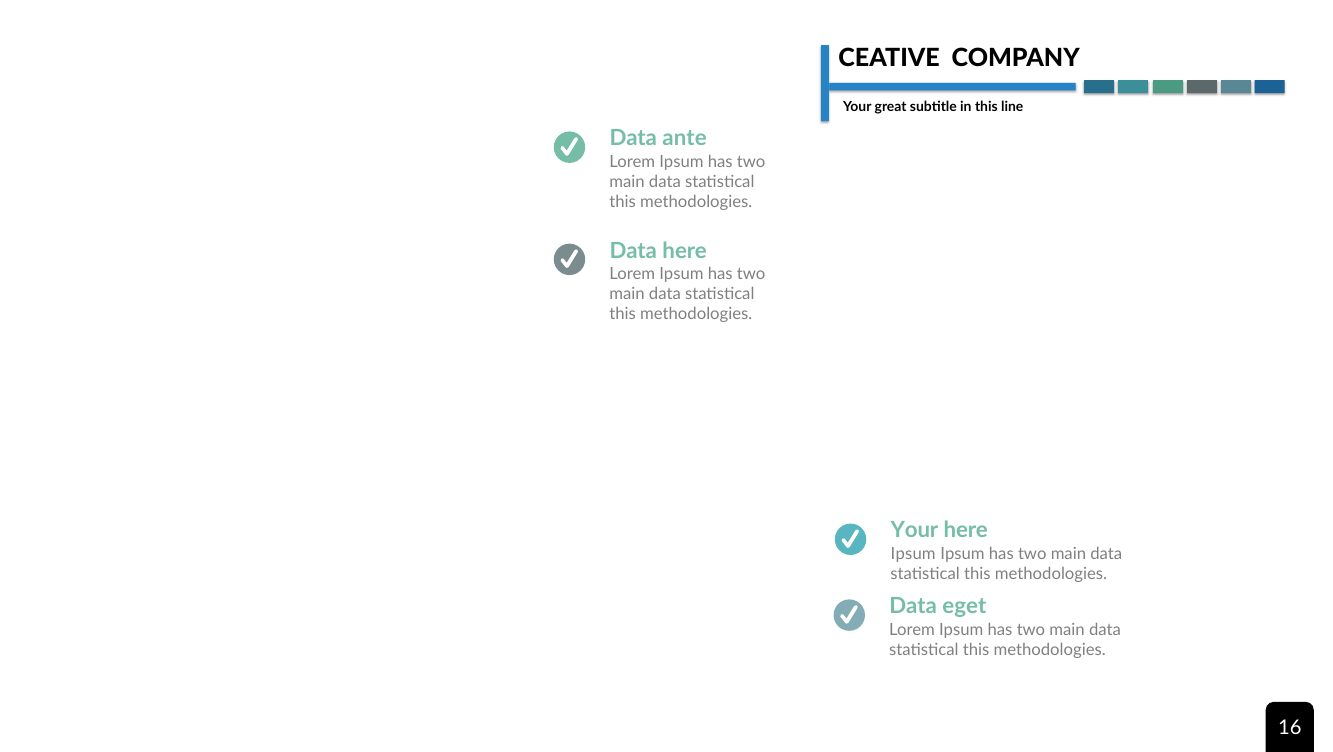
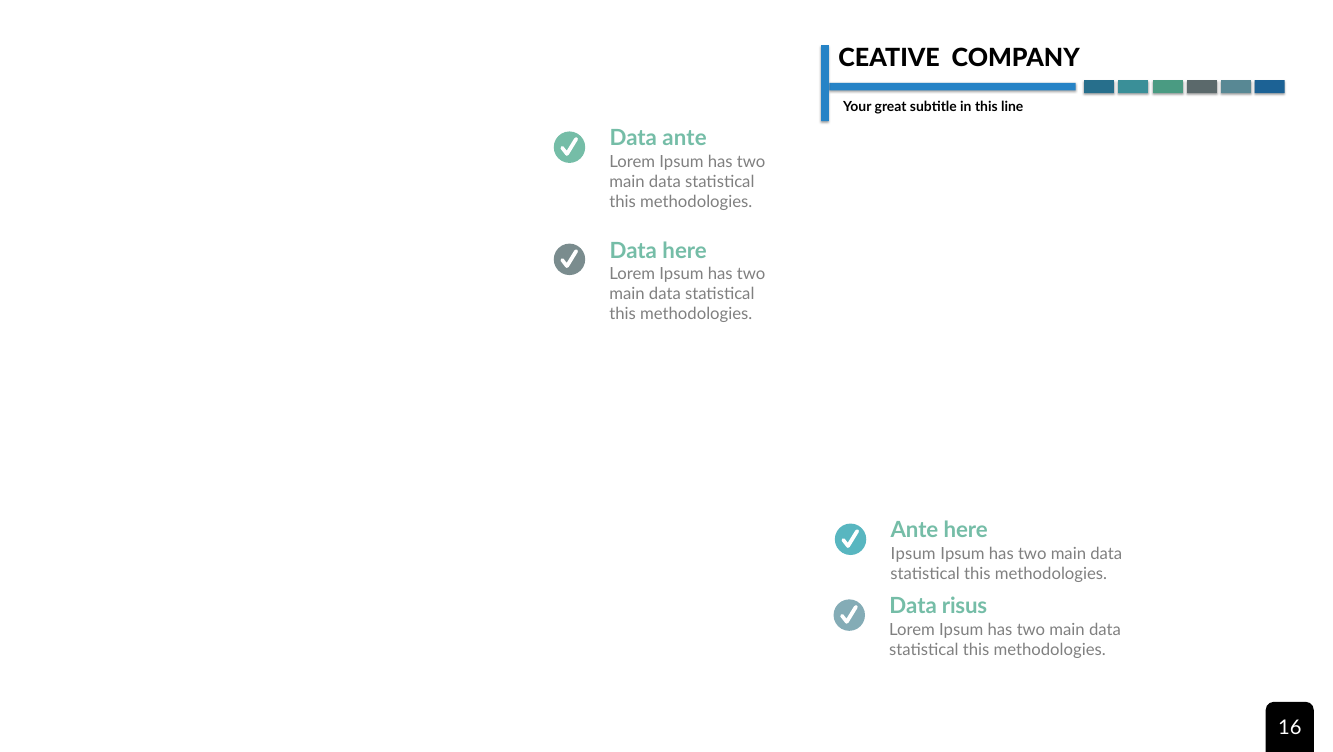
Your: Your -> Ante (915, 530)
eget: eget -> risus (965, 606)
